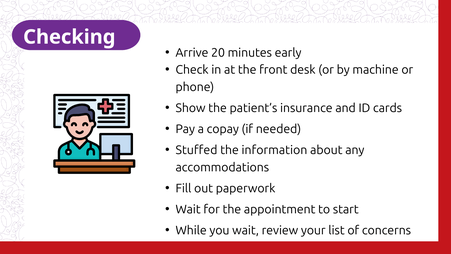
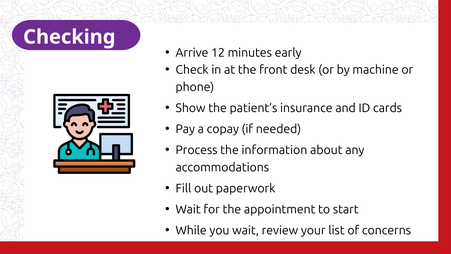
20: 20 -> 12 (218, 53)
Stuffed: Stuffed -> Process (197, 150)
